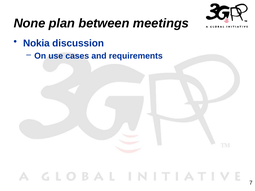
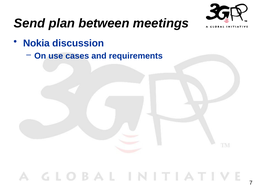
None: None -> Send (29, 23)
